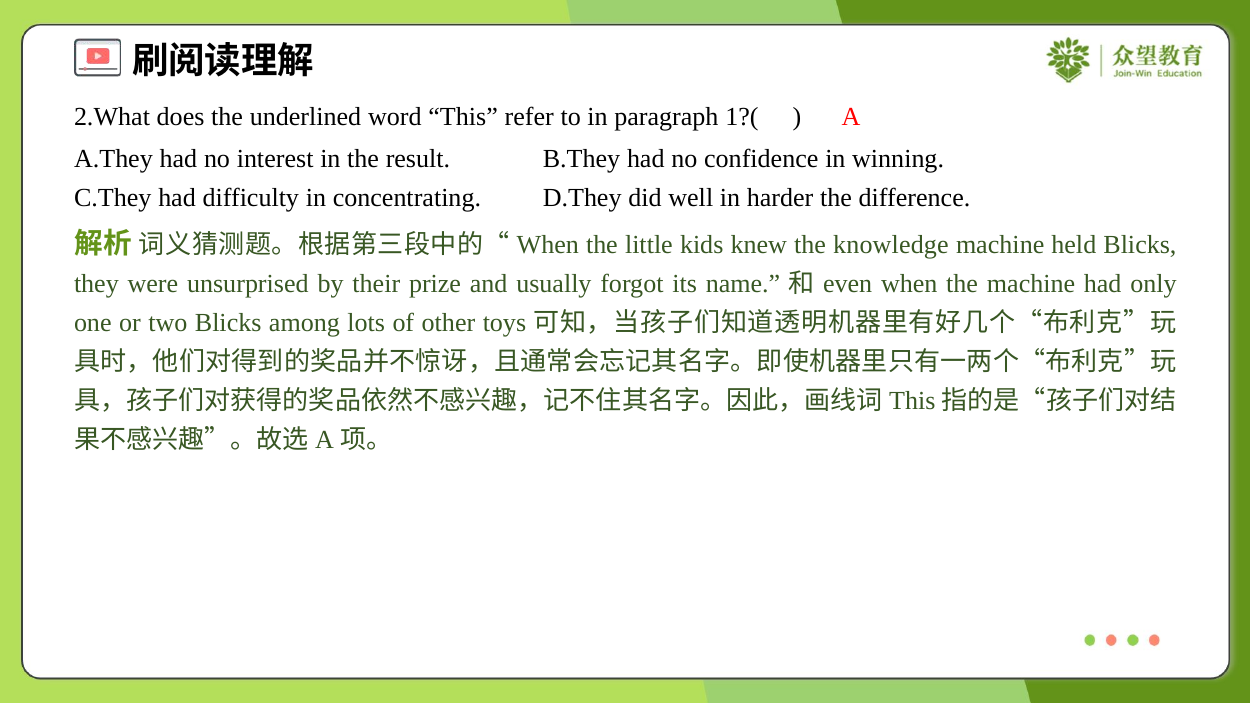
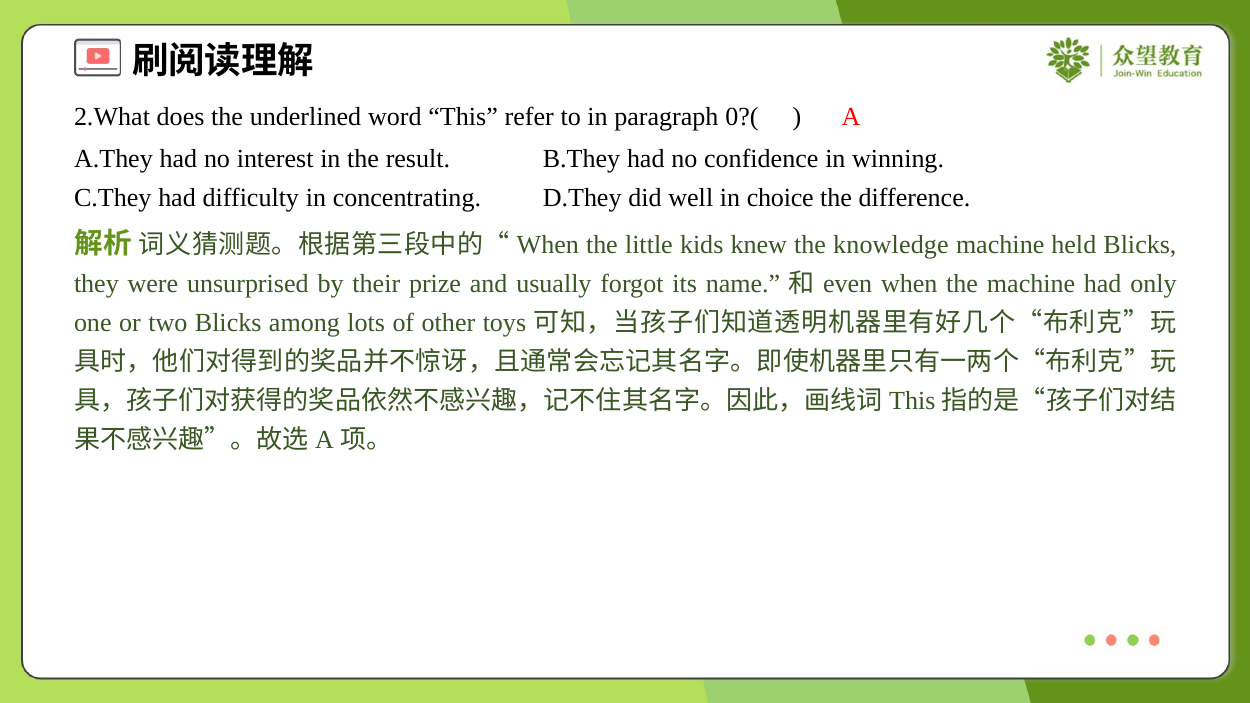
1?(: 1?( -> 0?( (742, 117)
harder: harder -> choice (780, 198)
